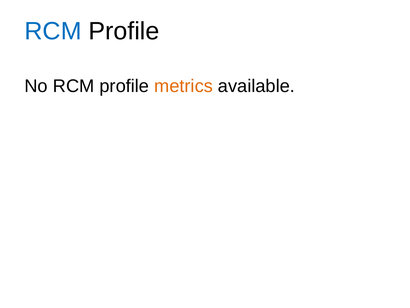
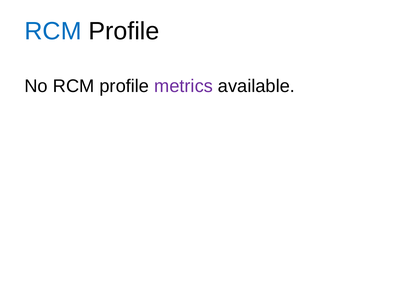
metrics colour: orange -> purple (184, 86)
